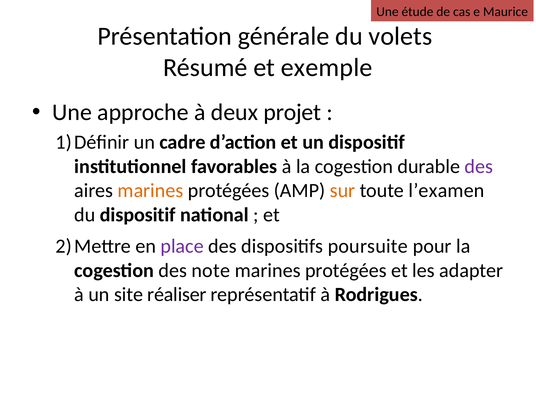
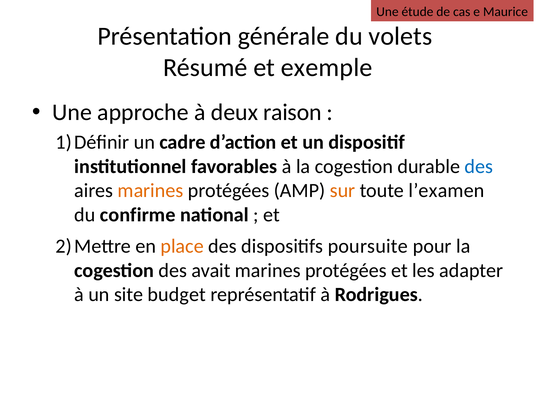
projet: projet -> raison (292, 112)
des colour: purple -> blue (479, 166)
du dispositif: dispositif -> confirme (138, 215)
place colour: purple -> orange (182, 246)
note: note -> avait (211, 270)
réaliser: réaliser -> budget (177, 295)
